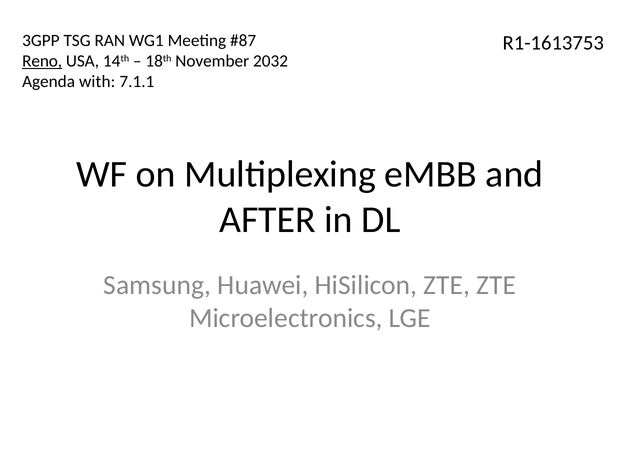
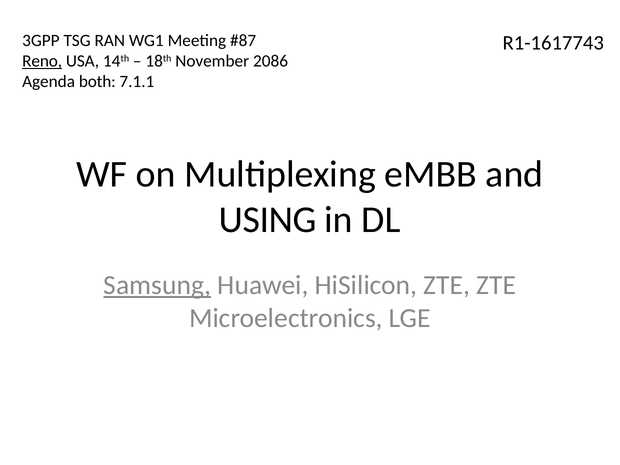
R1-1613753: R1-1613753 -> R1-1617743 (553, 43)
2032: 2032 -> 2086 (271, 61)
with: with -> both (97, 82)
AFTER: AFTER -> USING (268, 220)
Samsung underline: none -> present (157, 285)
